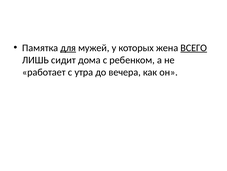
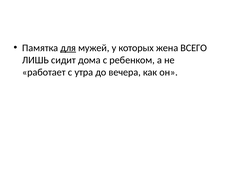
ВСЕГО underline: present -> none (194, 48)
